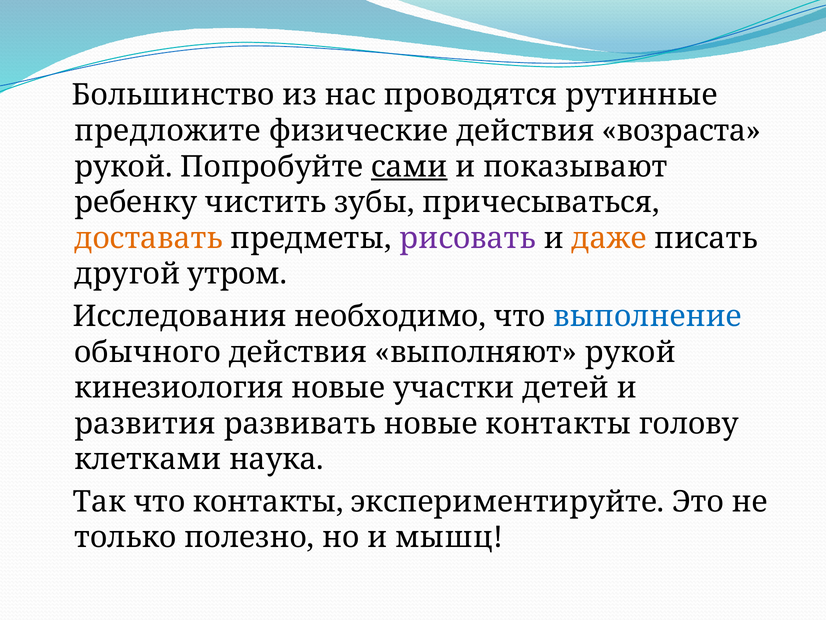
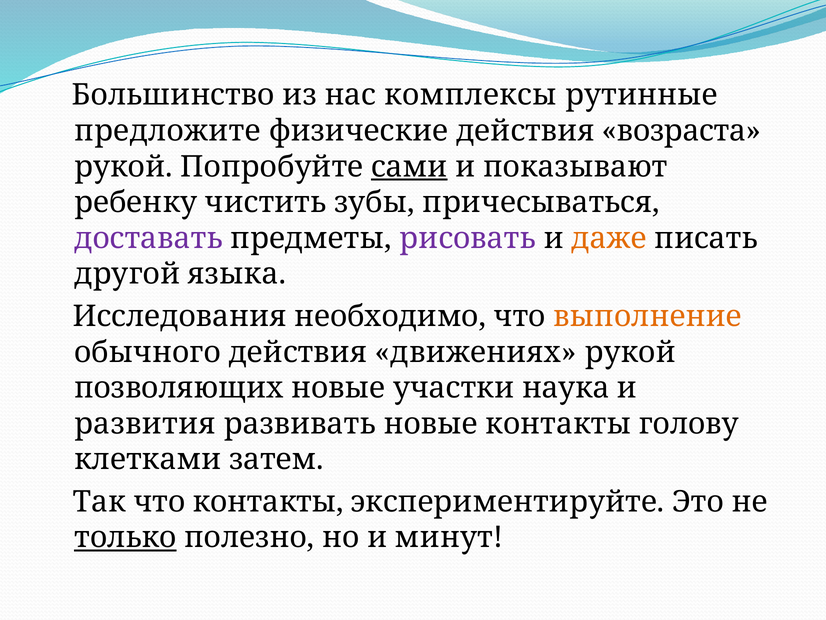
проводятся: проводятся -> комплексы (471, 95)
доставать colour: orange -> purple (148, 238)
утром: утром -> языка (237, 274)
выполнение colour: blue -> orange (648, 316)
выполняют: выполняют -> движениях (476, 352)
кинезиология: кинезиология -> позволяющих (179, 388)
детей: детей -> наука (566, 388)
наука: наука -> затем (276, 459)
только underline: none -> present (125, 537)
мышц: мышц -> минут (449, 537)
